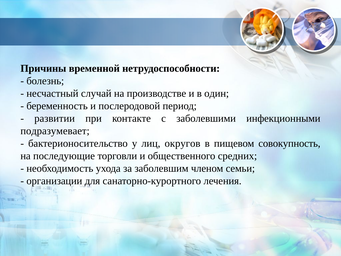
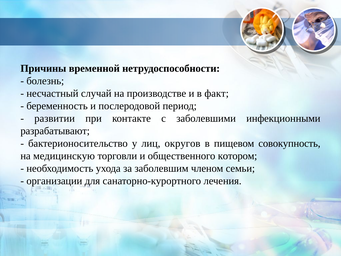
один: один -> факт (217, 93)
подразумевает: подразумевает -> разрабатывают (55, 131)
последующие: последующие -> медицинскую (64, 156)
средних: средних -> котором (238, 156)
